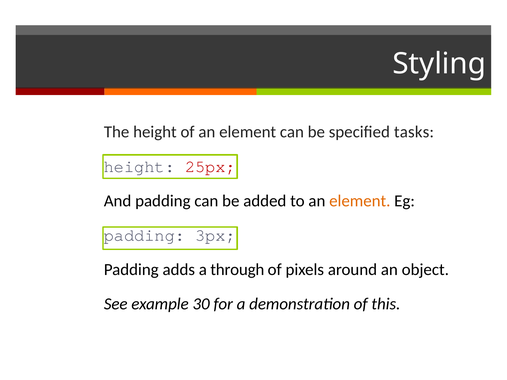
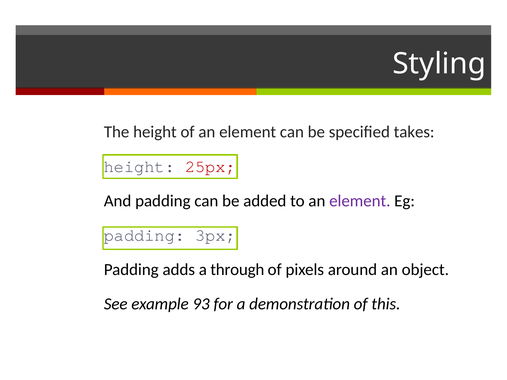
tasks: tasks -> takes (414, 132)
element colour: orange -> purple (360, 201)
30: 30 -> 93 (201, 304)
